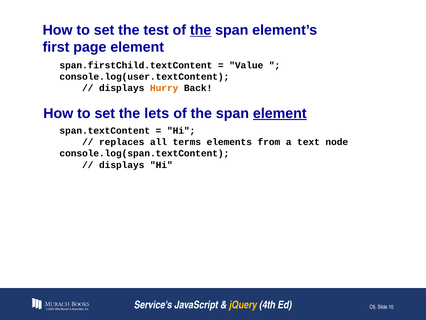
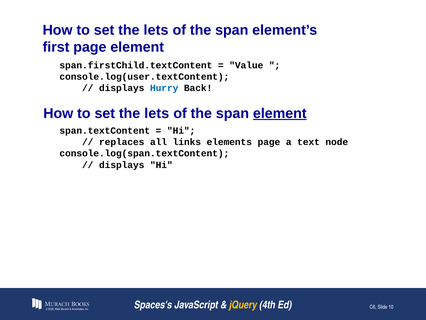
test: test -> lets (156, 30)
the underline: present -> none (201, 30)
Hurry colour: orange -> blue (164, 88)
terms: terms -> links (187, 142)
elements from: from -> page (269, 142)
Service's: Service's -> Spaces's (153, 305)
